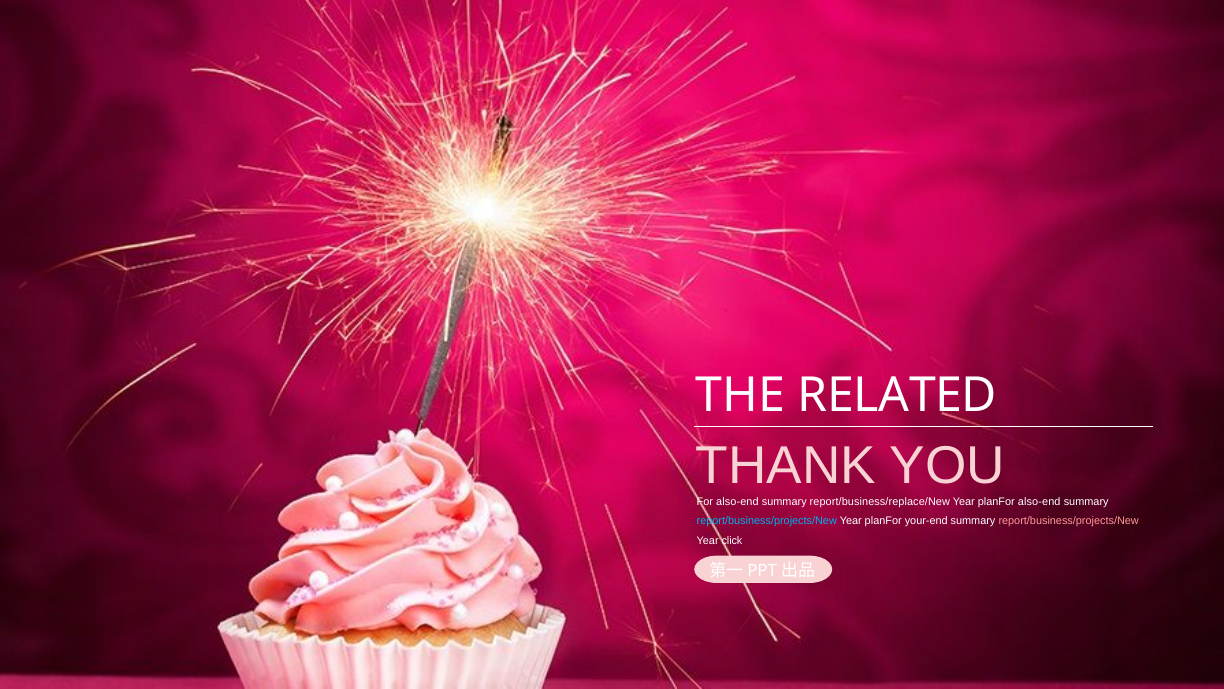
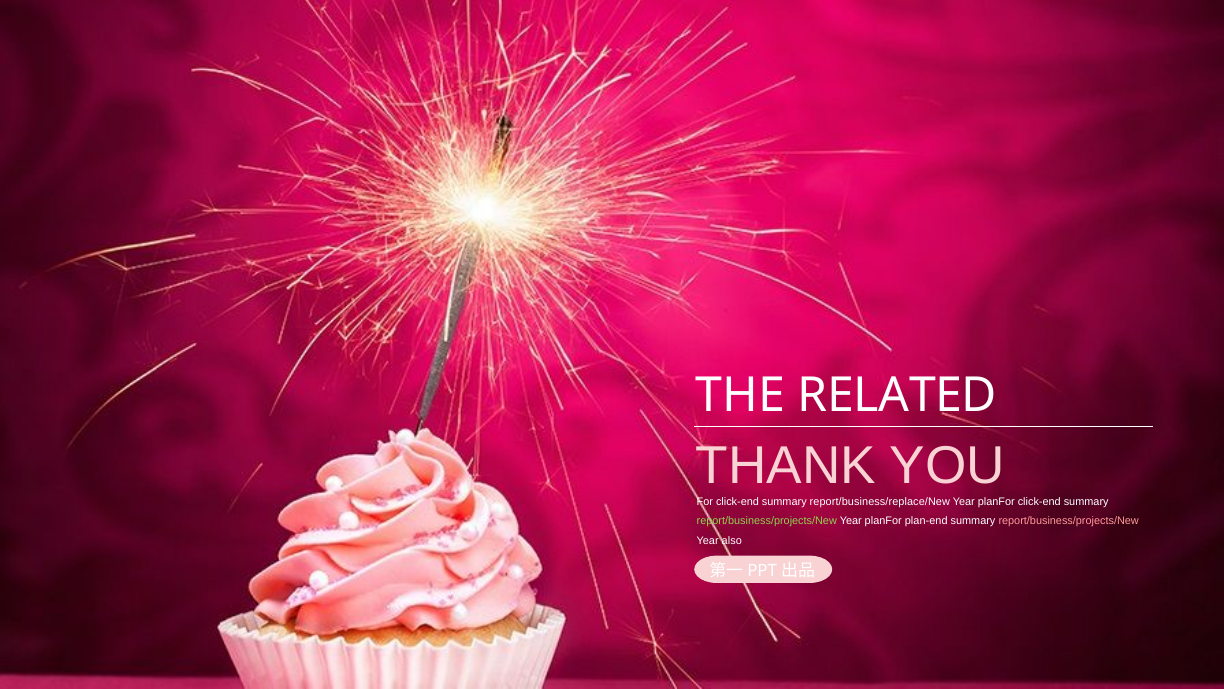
For also-end: also-end -> click-end (737, 501)
planFor also-end: also-end -> click-end (1039, 501)
report/business/projects/New colour: light blue -> light green (767, 521)
your-end: your-end -> plan-end (926, 521)
click: click -> also (732, 540)
